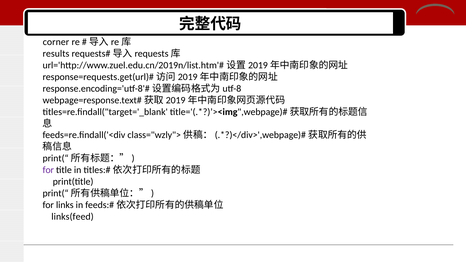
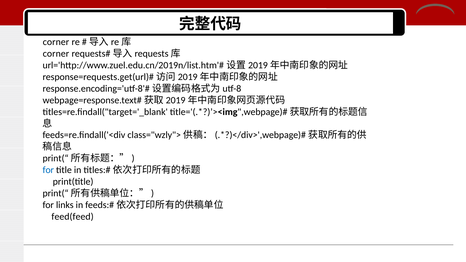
results: results -> corner (56, 54)
for colour: purple -> blue (48, 170)
links(feed: links(feed -> feed(feed (73, 217)
